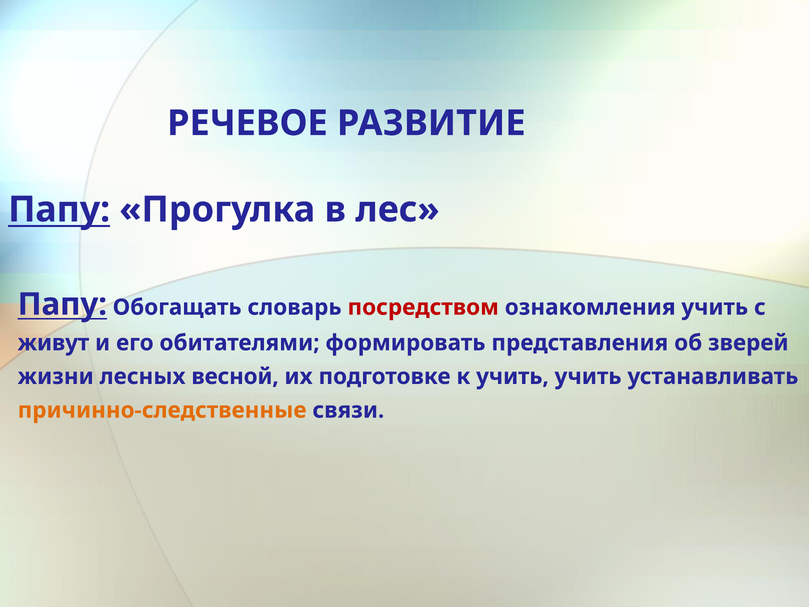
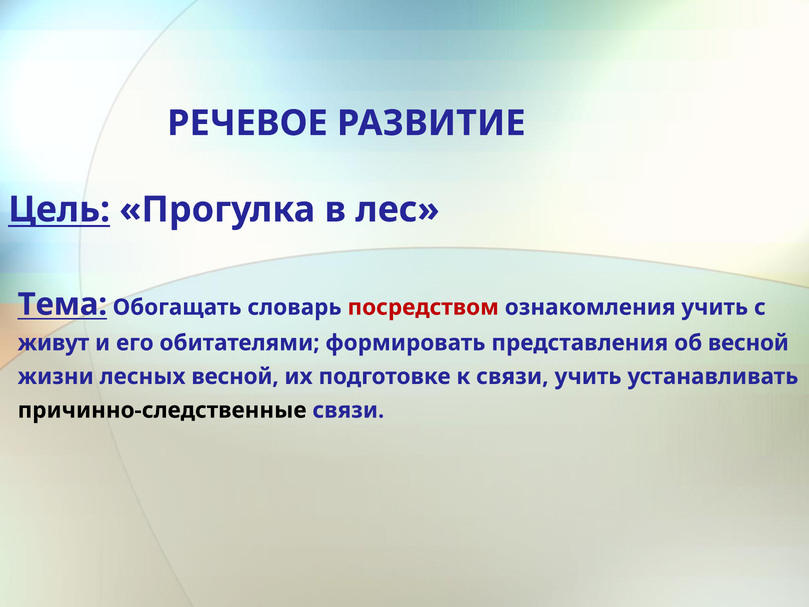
Папу: Папу -> Цель (59, 209)
Папу: Папу -> Тема (62, 304)
об зверей: зверей -> весной (748, 343)
к учить: учить -> связи (512, 376)
причинно-следственные colour: orange -> black (162, 410)
